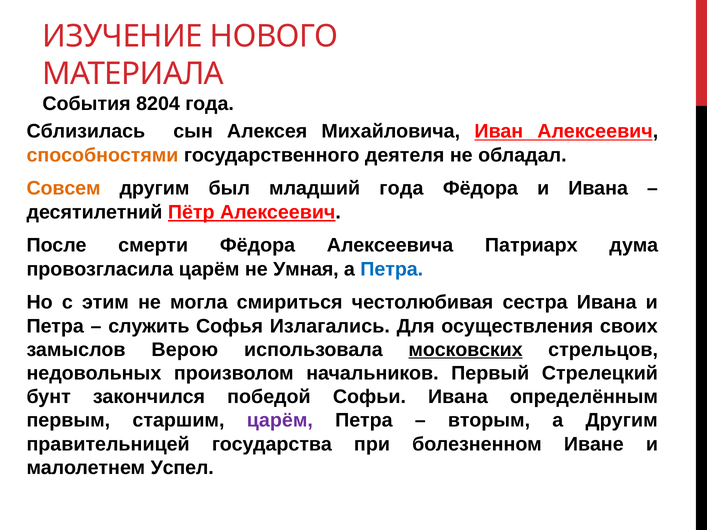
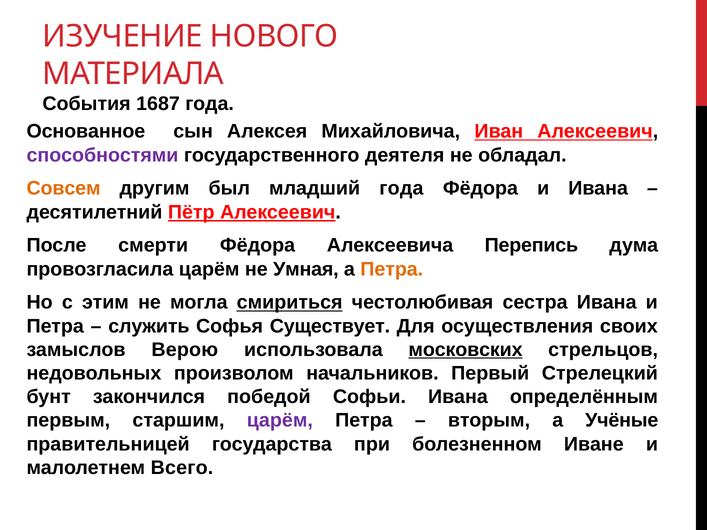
8204: 8204 -> 1687 (158, 104)
Сблизилась: Сблизилась -> Основанное (86, 132)
способностями colour: orange -> purple (102, 155)
Патриарх: Патриарх -> Перепись (531, 246)
Петра colour: blue -> orange (392, 269)
смириться underline: none -> present (290, 303)
Излагались: Излагались -> Существует (330, 326)
а Другим: Другим -> Учёные (622, 421)
Успел: Успел -> Всего (182, 468)
